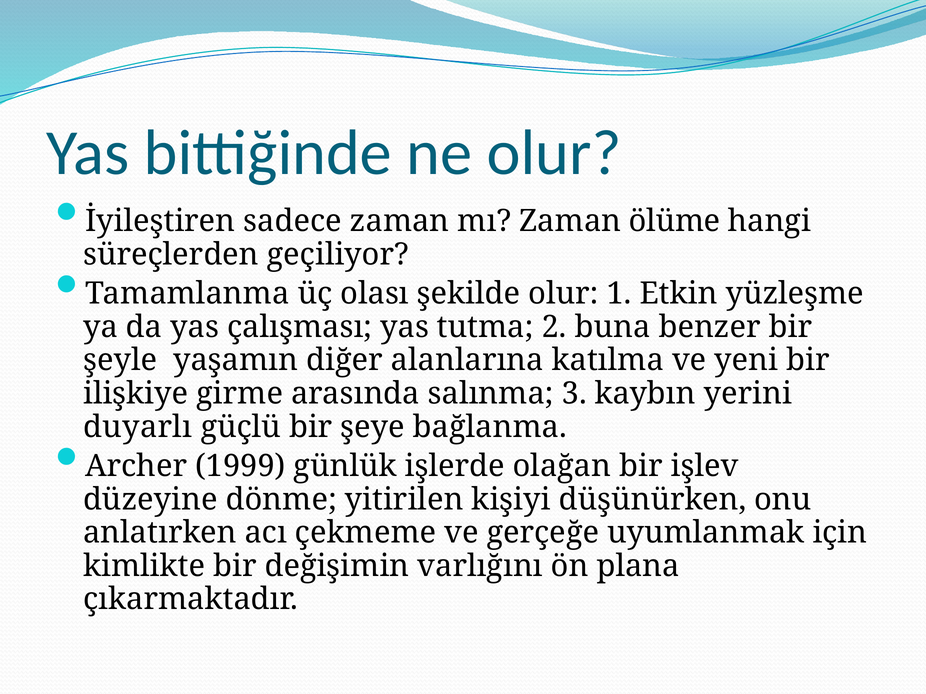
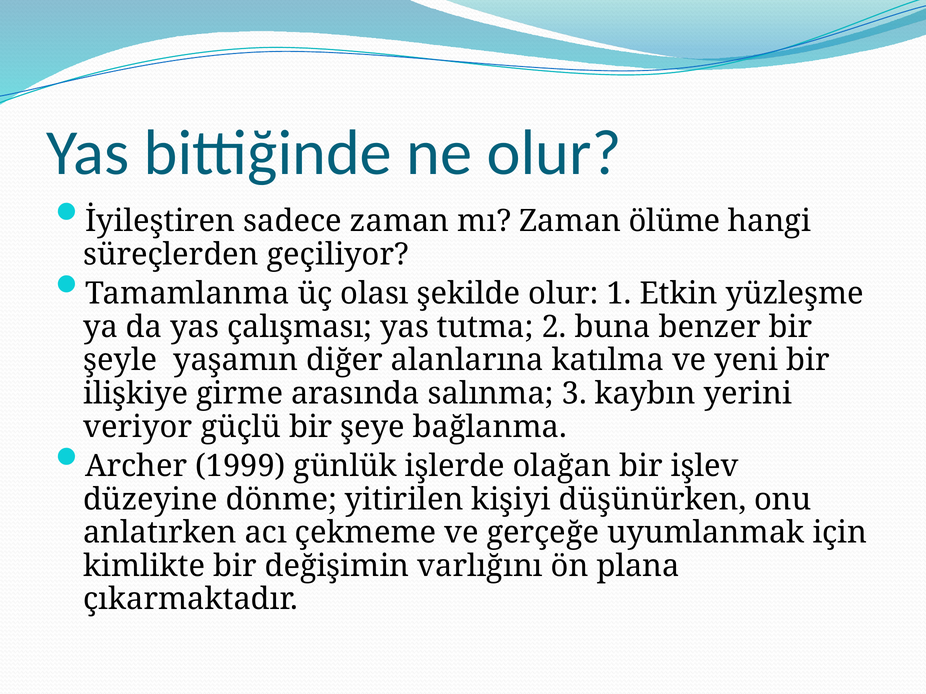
duyarlı: duyarlı -> veriyor (138, 427)
